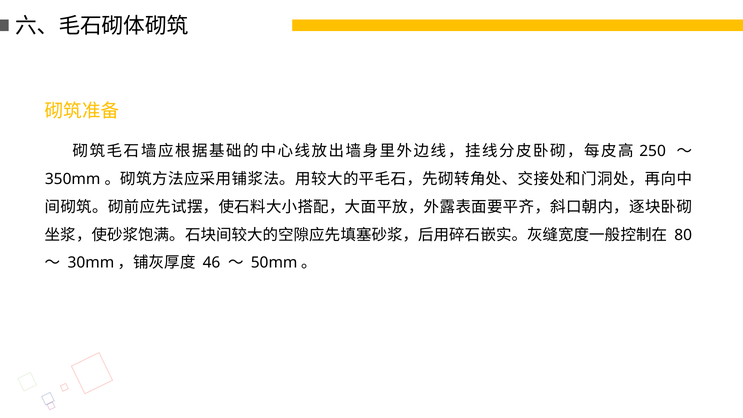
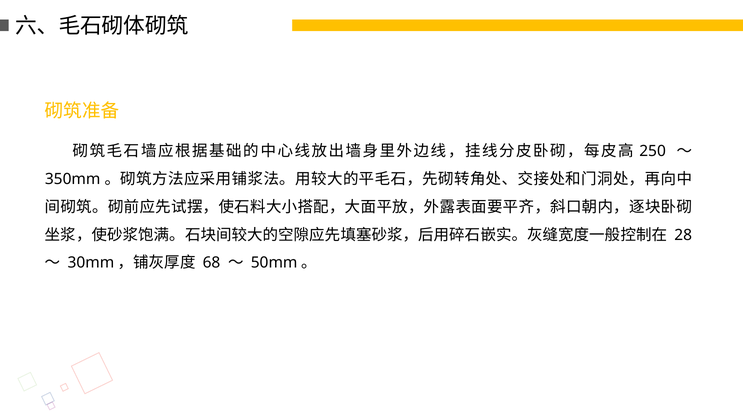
80: 80 -> 28 (683, 235)
46: 46 -> 68 (212, 263)
